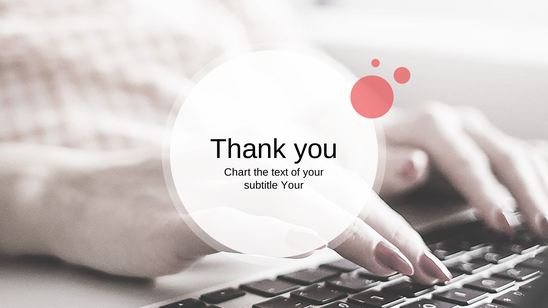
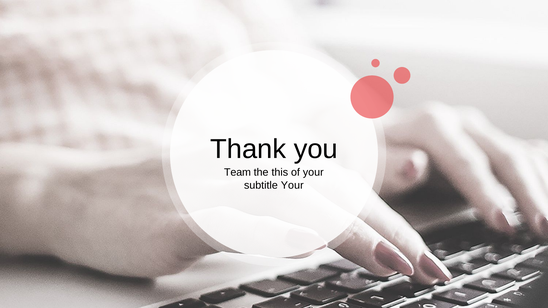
Chart: Chart -> Team (238, 173)
text: text -> this (280, 173)
